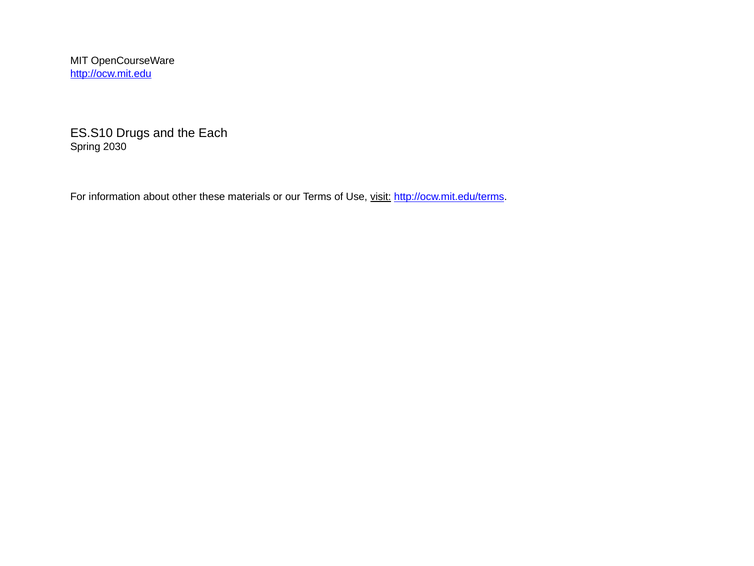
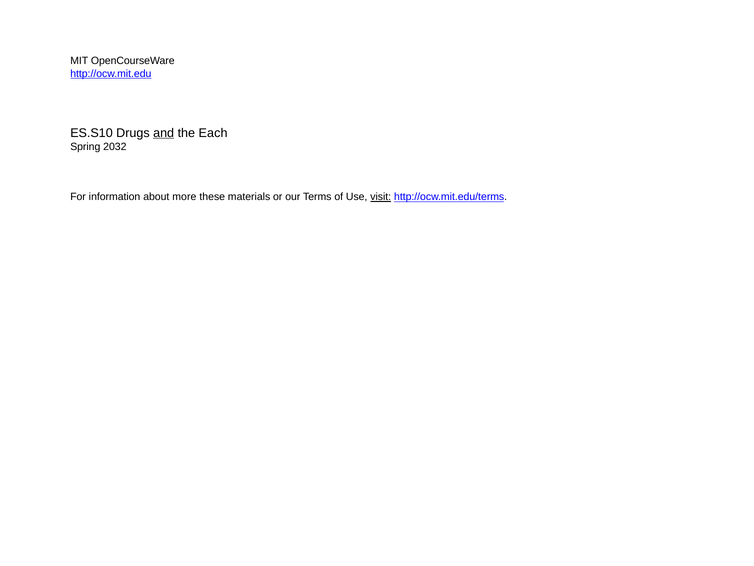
and underline: none -> present (164, 133)
2030: 2030 -> 2032 (115, 146)
other: other -> more (184, 197)
